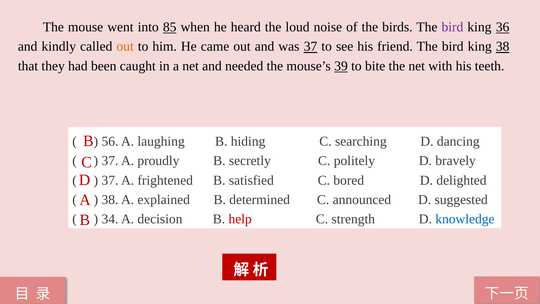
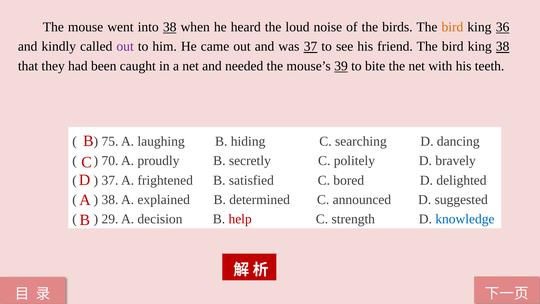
into 85: 85 -> 38 (170, 27)
bird colour: purple -> orange (452, 27)
out colour: orange -> purple (125, 46)
56: 56 -> 75 (110, 141)
37: 37 -> 70 (110, 161)
34: 34 -> 29 (110, 219)
